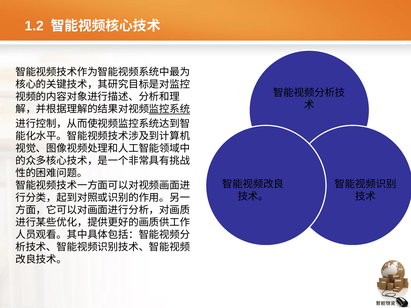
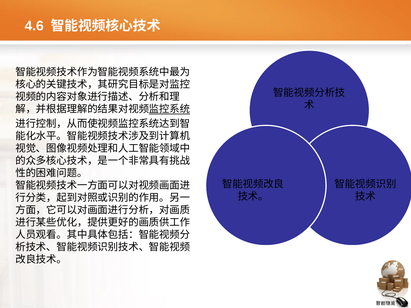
1.2: 1.2 -> 4.6 (34, 26)
